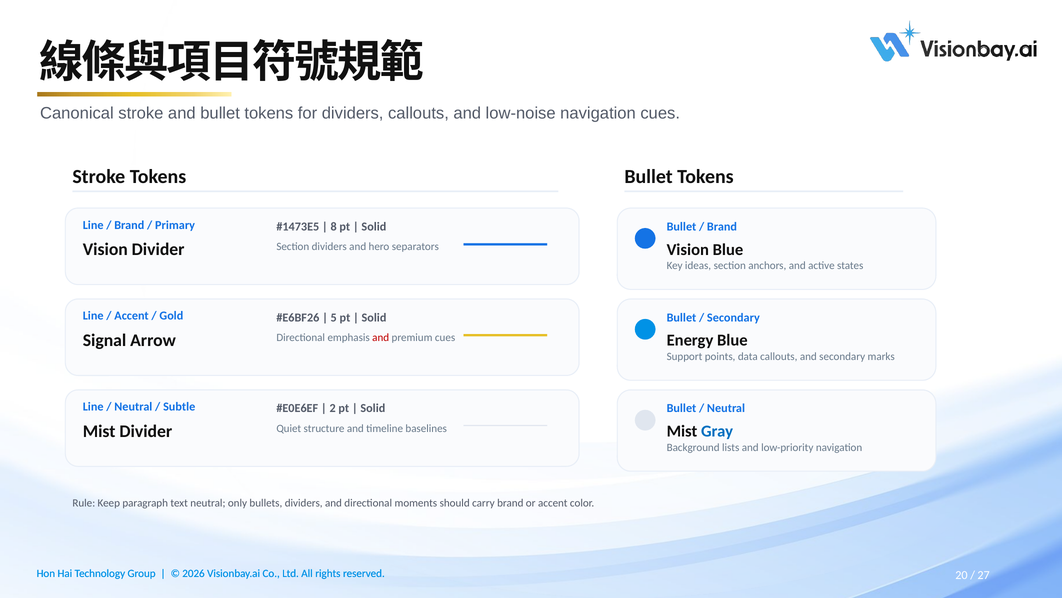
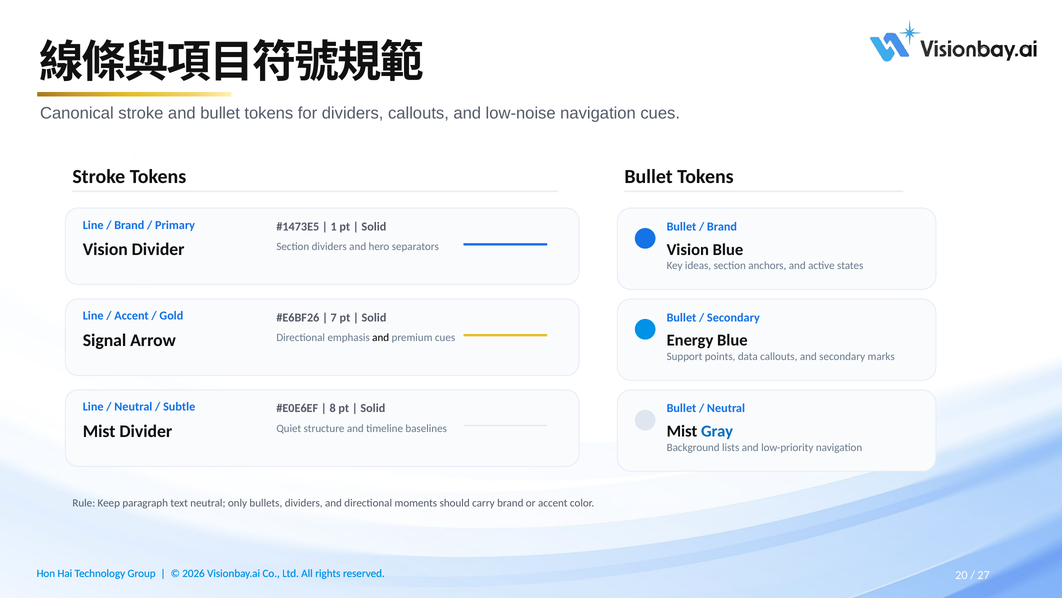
8: 8 -> 1 (334, 226)
5: 5 -> 7 (334, 317)
and colour: red -> black (381, 337)
2: 2 -> 8 (333, 408)
